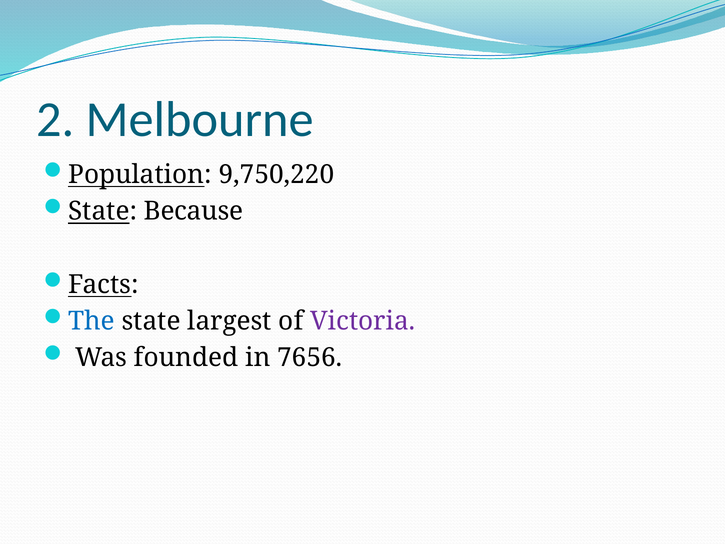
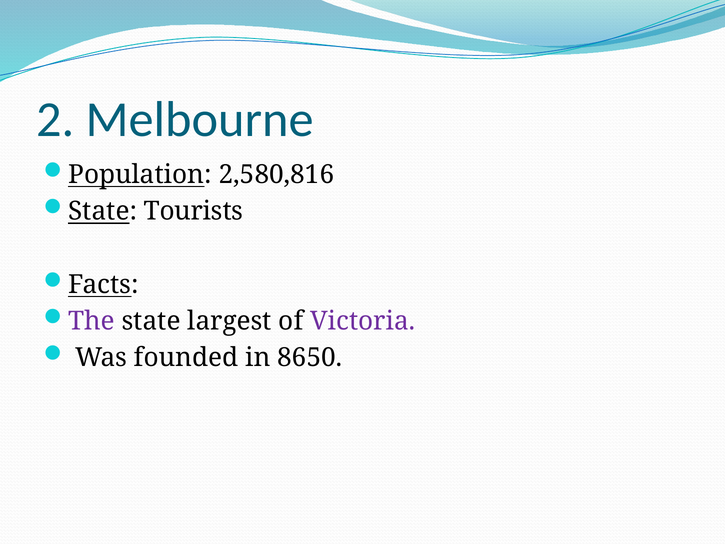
9,750,220: 9,750,220 -> 2,580,816 (276, 175)
Because: Because -> Tourists (194, 211)
The colour: blue -> purple (92, 321)
7656: 7656 -> 8650 (310, 358)
